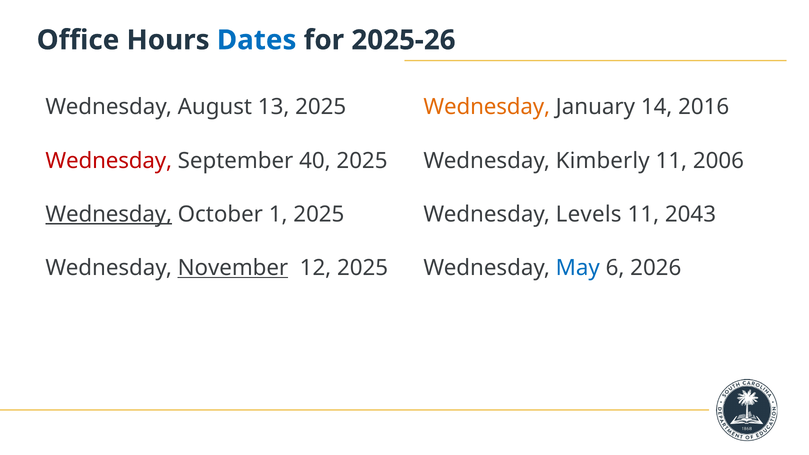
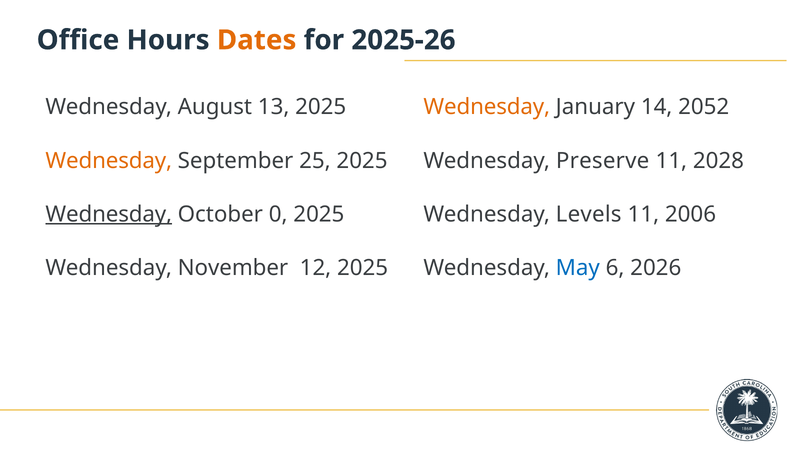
Dates colour: blue -> orange (257, 40)
2016: 2016 -> 2052 (704, 107)
Wednesday colour: red -> orange (109, 161)
40: 40 -> 25 (315, 161)
Kimberly: Kimberly -> Preserve (603, 161)
2006: 2006 -> 2028 (718, 161)
1: 1 -> 0 (278, 214)
2043: 2043 -> 2006 (690, 214)
November underline: present -> none (233, 268)
